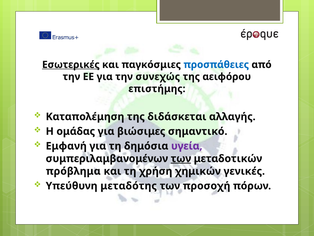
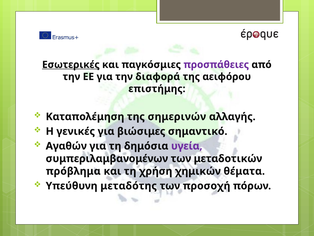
προσπάθειες colour: blue -> purple (216, 65)
συνεχώς: συνεχώς -> διαφορά (158, 77)
διδάσκεται: διδάσκεται -> σημερινών (177, 116)
ομάδας: ομάδας -> γενικές (76, 131)
Εμφανή: Εμφανή -> Αγαθών (66, 146)
των underline: present -> none (181, 158)
γενικές: γενικές -> θέματα (244, 171)
